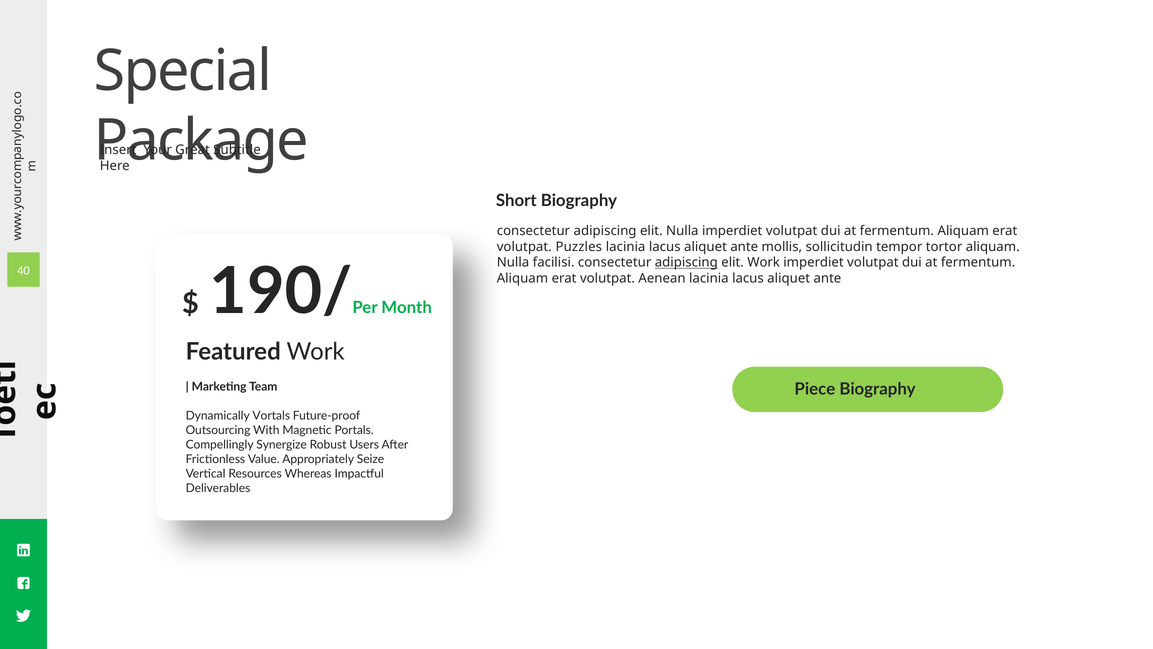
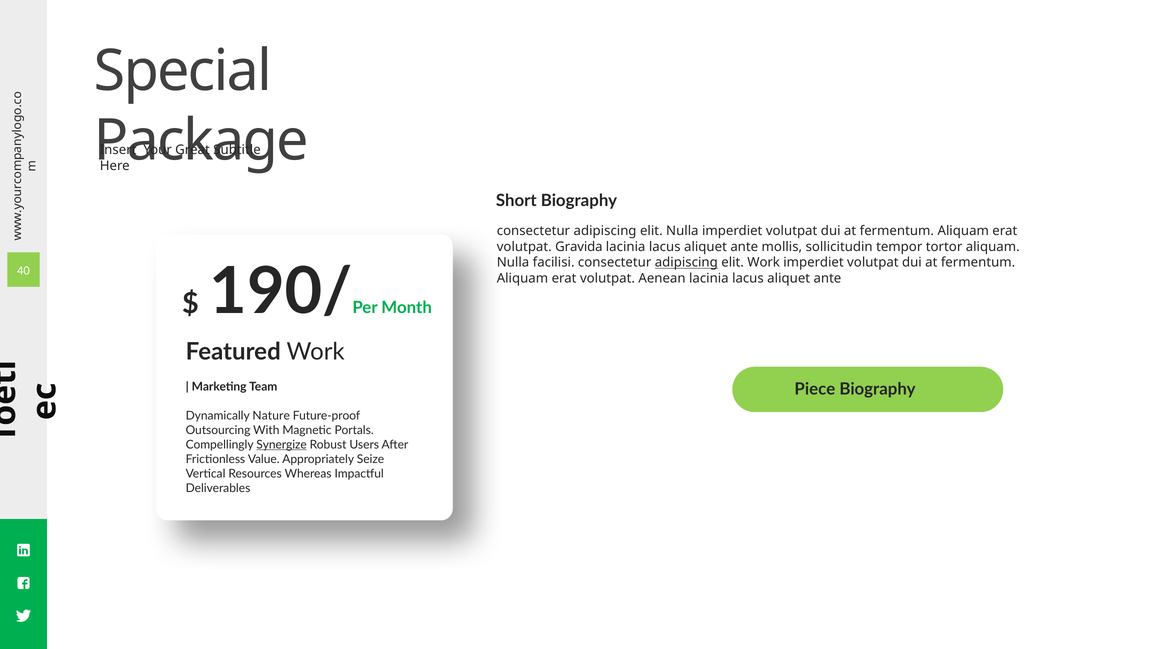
Puzzles: Puzzles -> Gravida (579, 247)
Vortals: Vortals -> Nature (271, 416)
Synergize underline: none -> present (282, 444)
